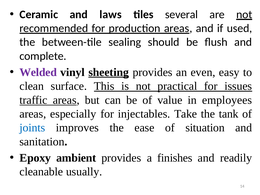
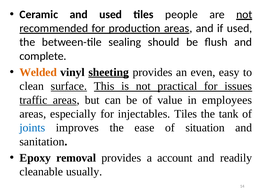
and laws: laws -> used (111, 14)
several: several -> people (182, 14)
Welded colour: purple -> orange (38, 72)
surface underline: none -> present (69, 86)
injectables Take: Take -> Tiles (186, 114)
ambient: ambient -> removal (76, 158)
finishes: finishes -> account (175, 158)
